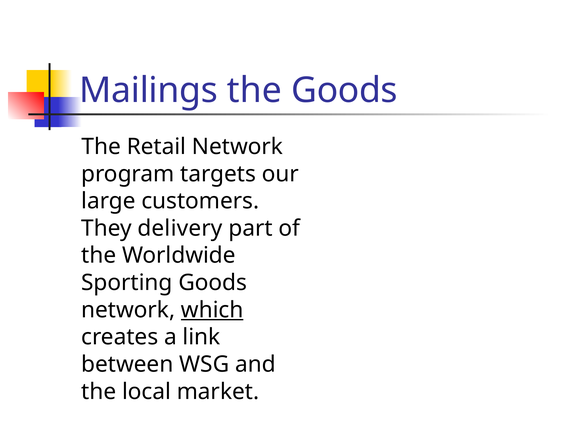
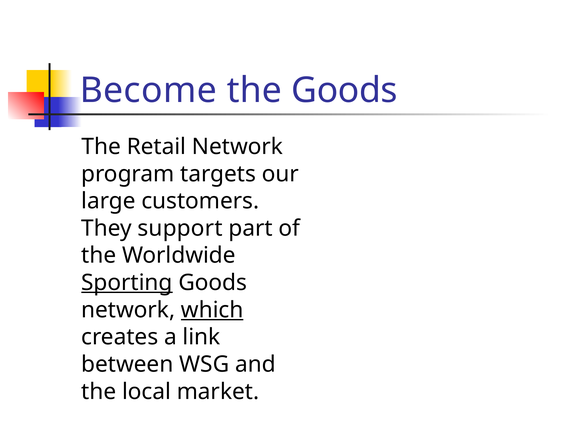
Mailings: Mailings -> Become (148, 90)
delivery: delivery -> support (180, 228)
Sporting underline: none -> present (127, 283)
